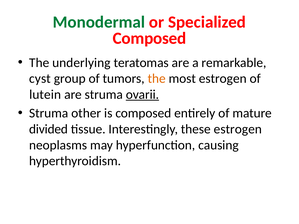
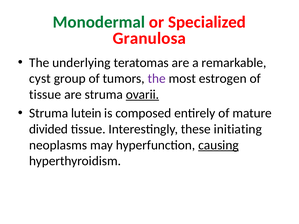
Composed: Composed -> Granulosa (149, 38)
the colour: orange -> purple (157, 79)
lutein: lutein -> tissue (45, 95)
other: other -> lutein (86, 113)
these estrogen: estrogen -> initiating (238, 129)
causing underline: none -> present (218, 145)
